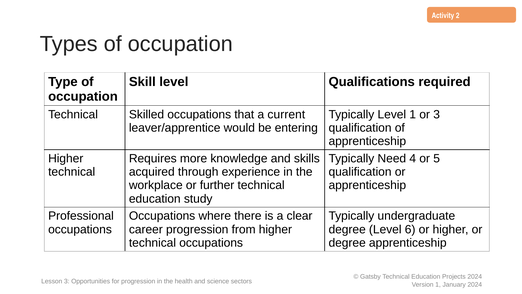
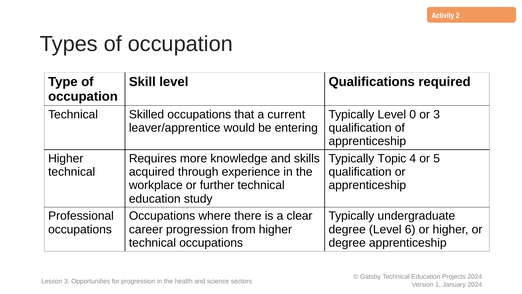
Level 1: 1 -> 0 (413, 114)
Need: Need -> Topic (392, 158)
